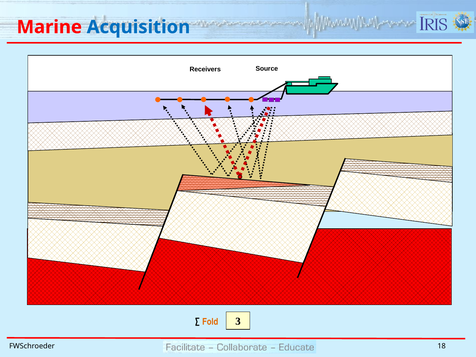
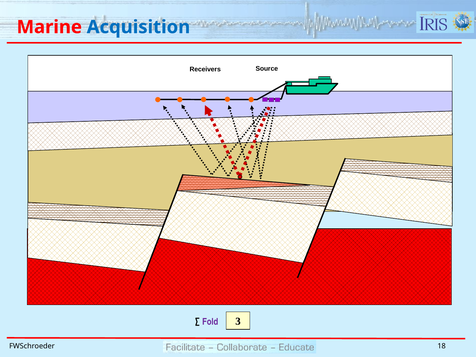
Fold colour: orange -> purple (210, 322)
